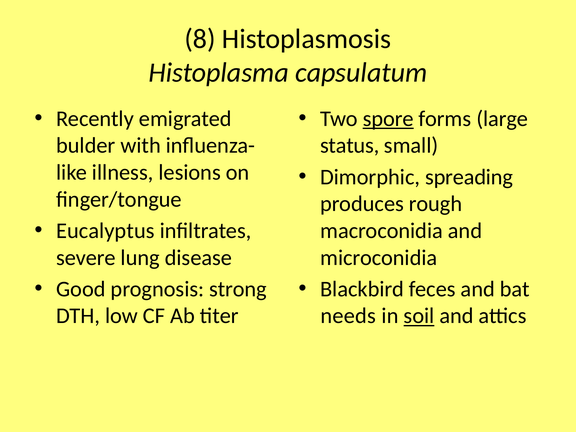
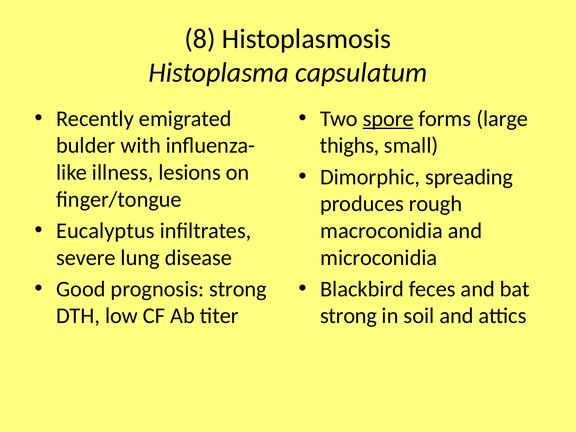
status: status -> thighs (350, 146)
needs: needs -> strong (349, 316)
soil underline: present -> none (419, 316)
